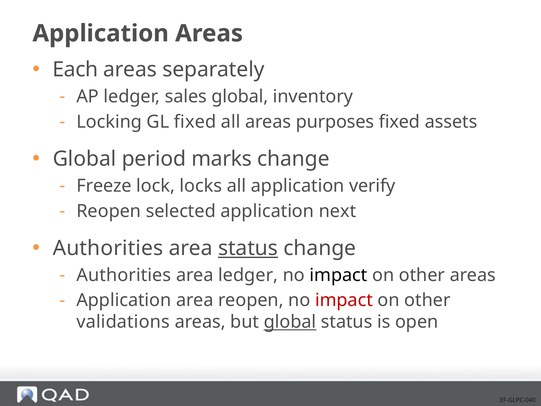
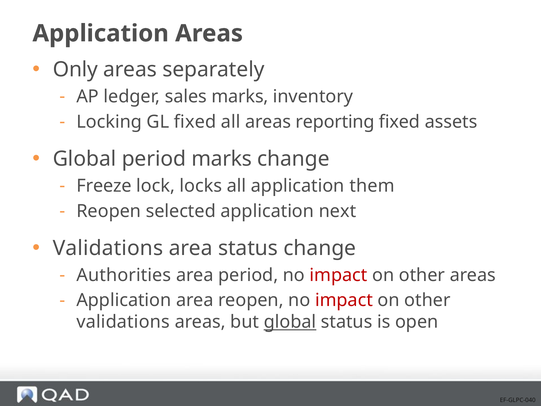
Each: Each -> Only (75, 70)
sales global: global -> marks (240, 96)
purposes: purposes -> reporting (335, 122)
verify: verify -> them (372, 186)
Authorities: Authorities -> Validations (108, 248)
status underline: present -> none (248, 248)
area ledger: ledger -> period (248, 275)
impact colour: black -> red (338, 275)
